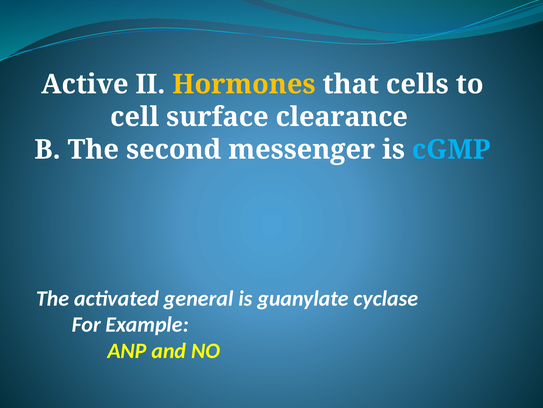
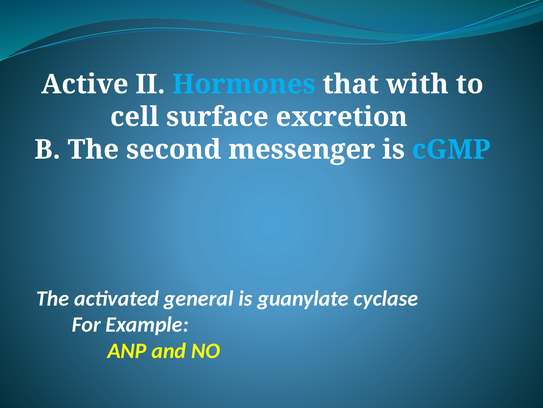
Hormones colour: yellow -> light blue (244, 84)
cells: cells -> with (417, 84)
clearance: clearance -> excretion (342, 117)
